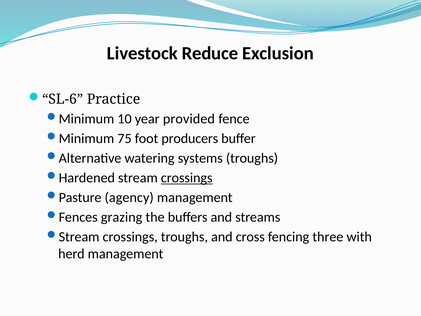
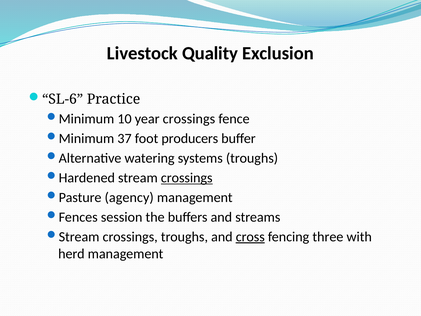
Reduce: Reduce -> Quality (210, 53)
year provided: provided -> crossings (189, 119)
75: 75 -> 37 (125, 138)
grazing: grazing -> session (122, 217)
cross underline: none -> present (250, 237)
